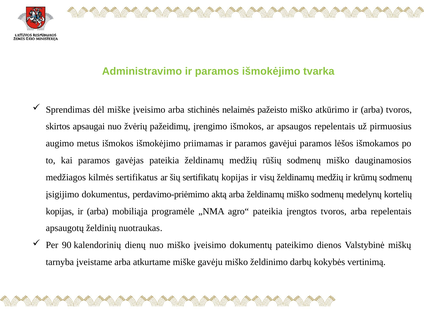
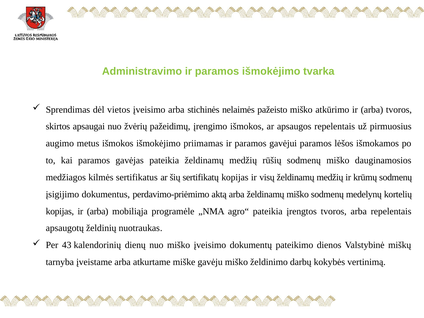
dėl miške: miške -> vietos (119, 110)
90: 90 -> 43 (67, 245)
